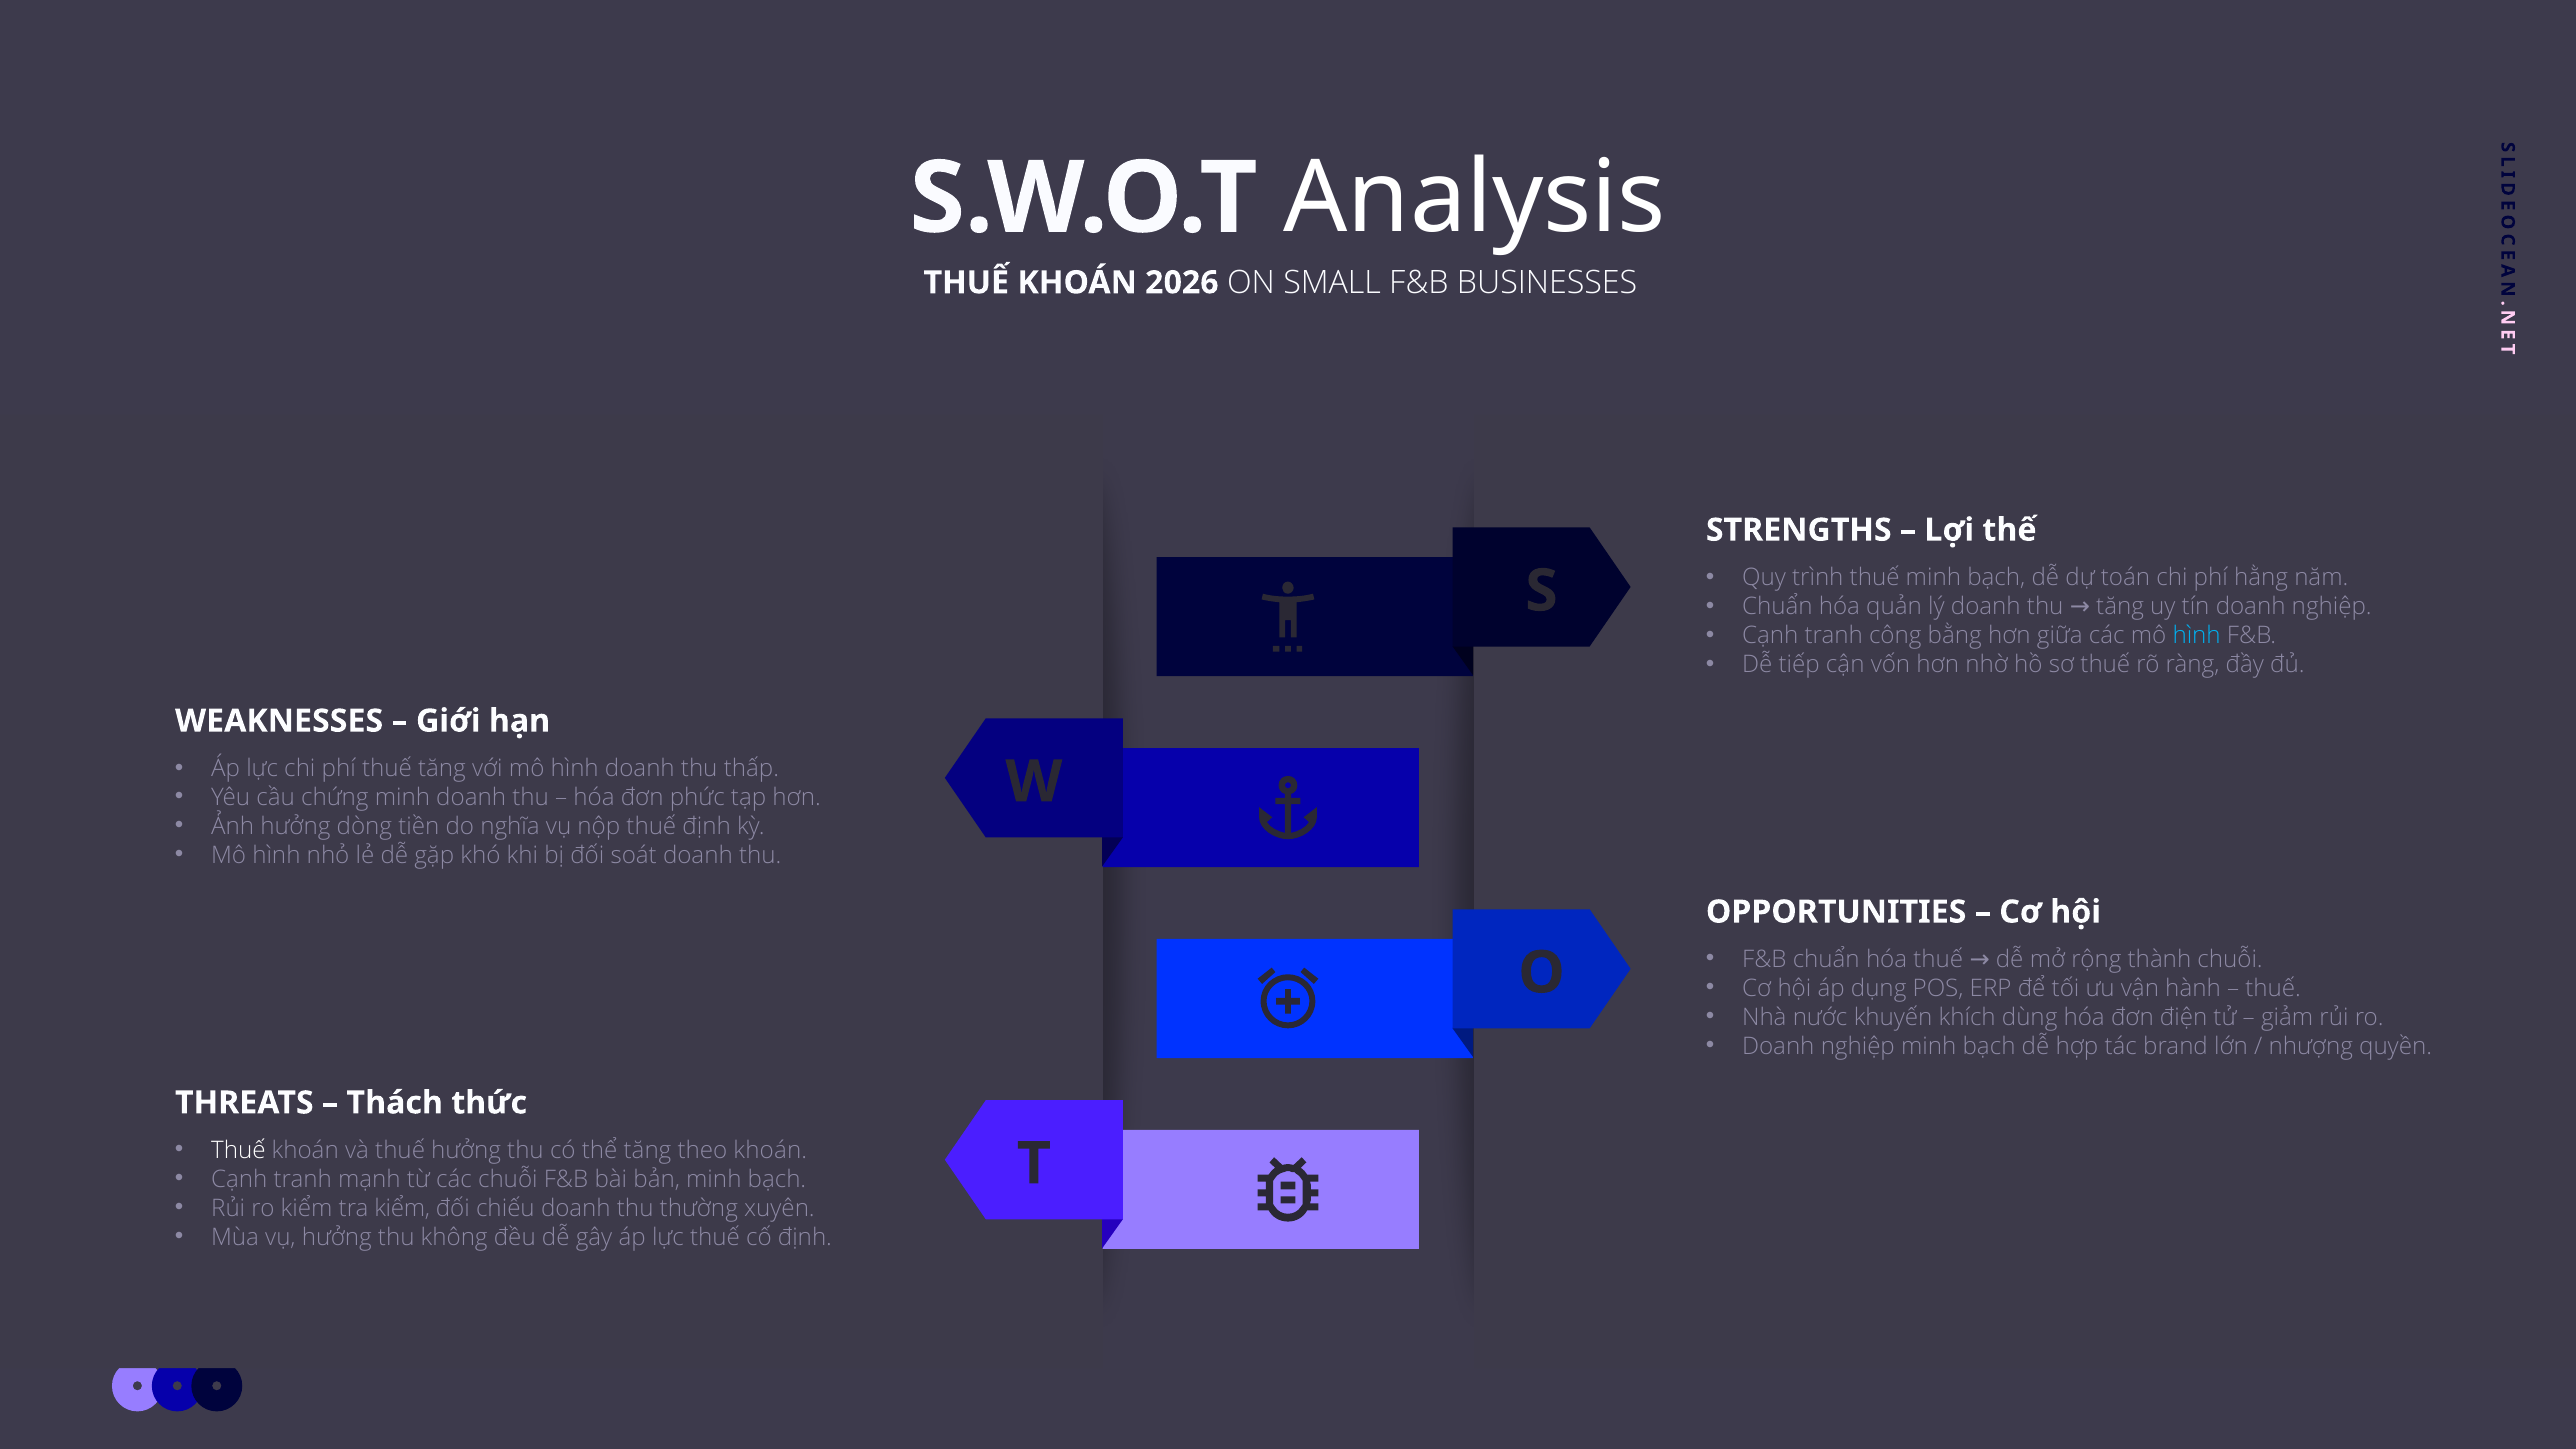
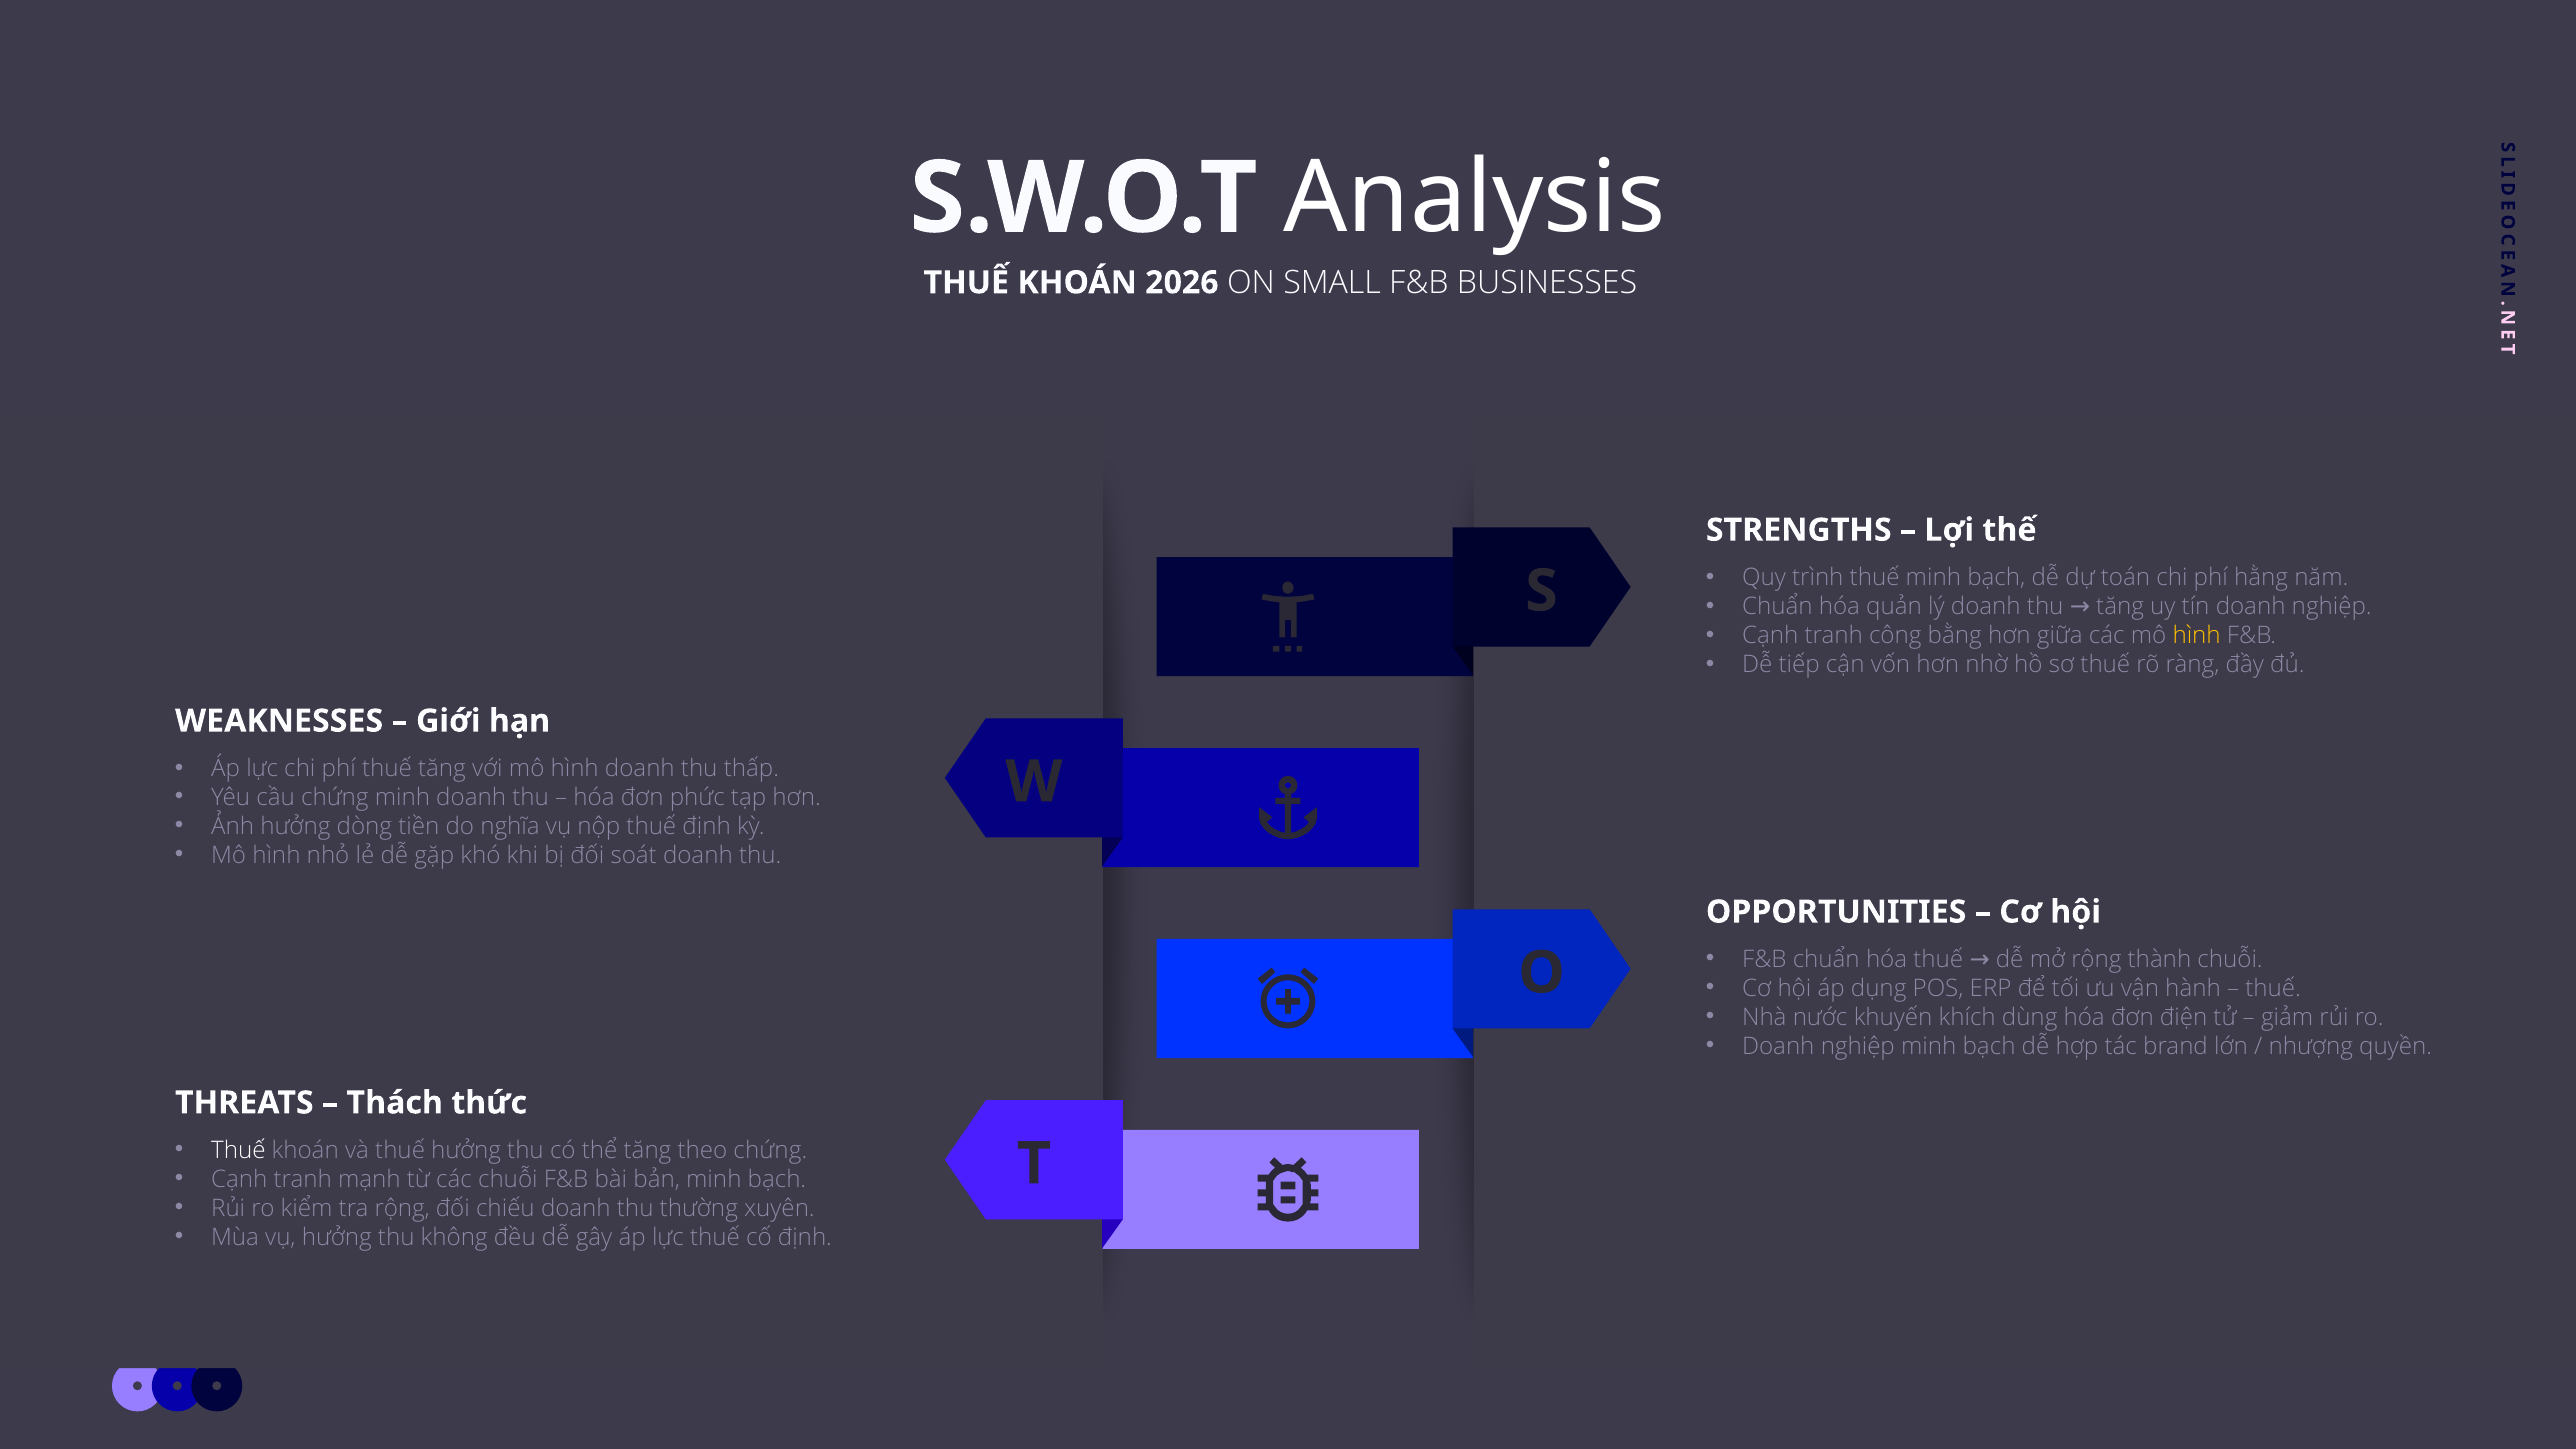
hình colour: light blue -> yellow (2197, 635)
theo khoán: khoán -> chứng (770, 1150)
tra kiểm: kiểm -> rộng (402, 1208)
